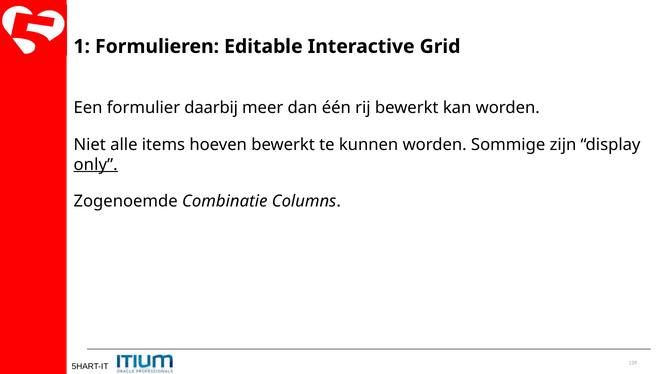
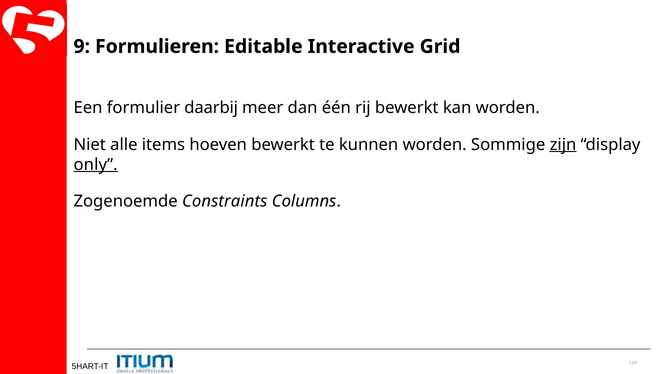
1: 1 -> 9 (82, 47)
zijn underline: none -> present (563, 145)
Combinatie: Combinatie -> Constraints (225, 201)
